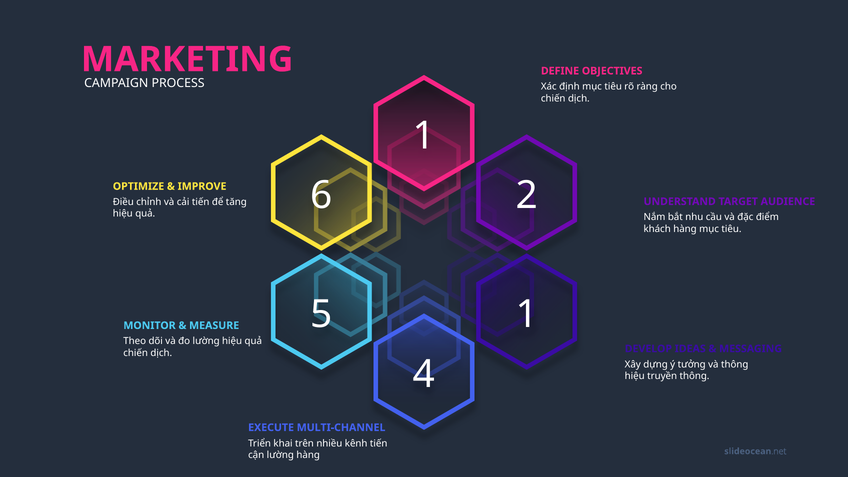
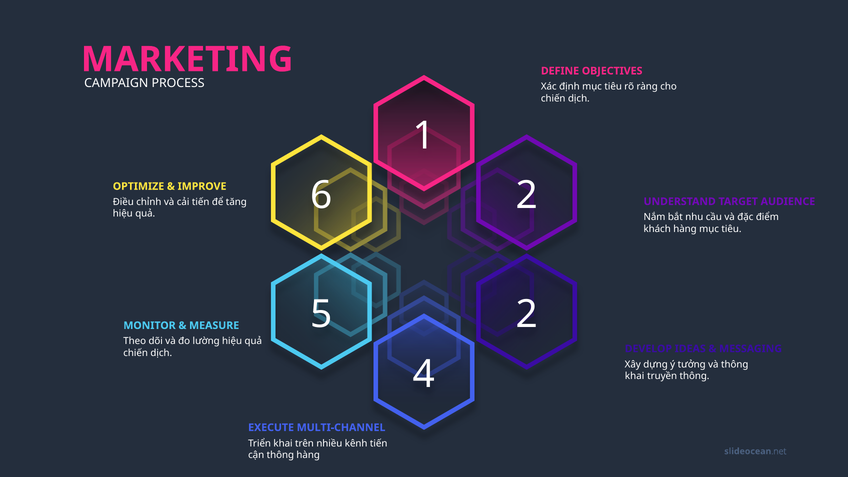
5 1: 1 -> 2 (527, 314)
hiệu: hiệu -> khai (635, 376)
cận lường: lường -> thông (280, 455)
